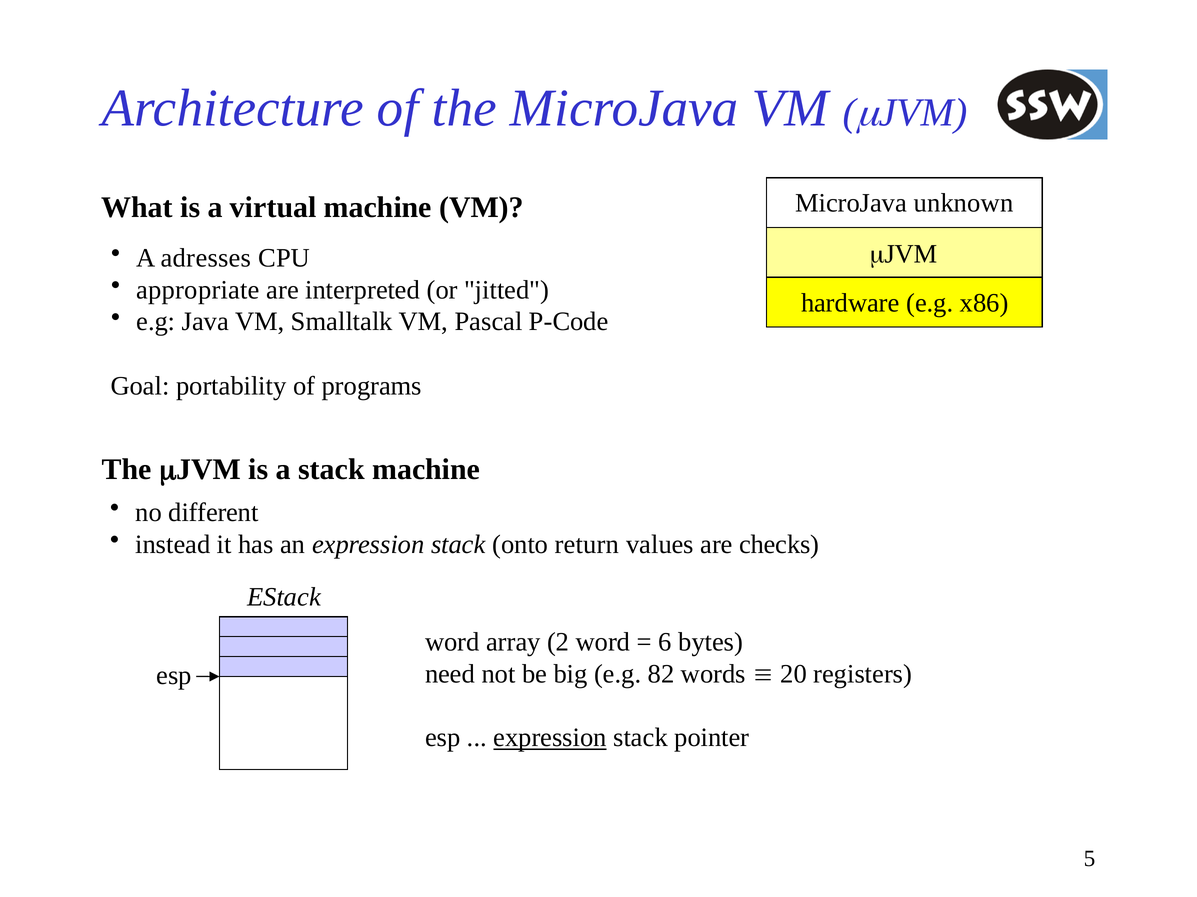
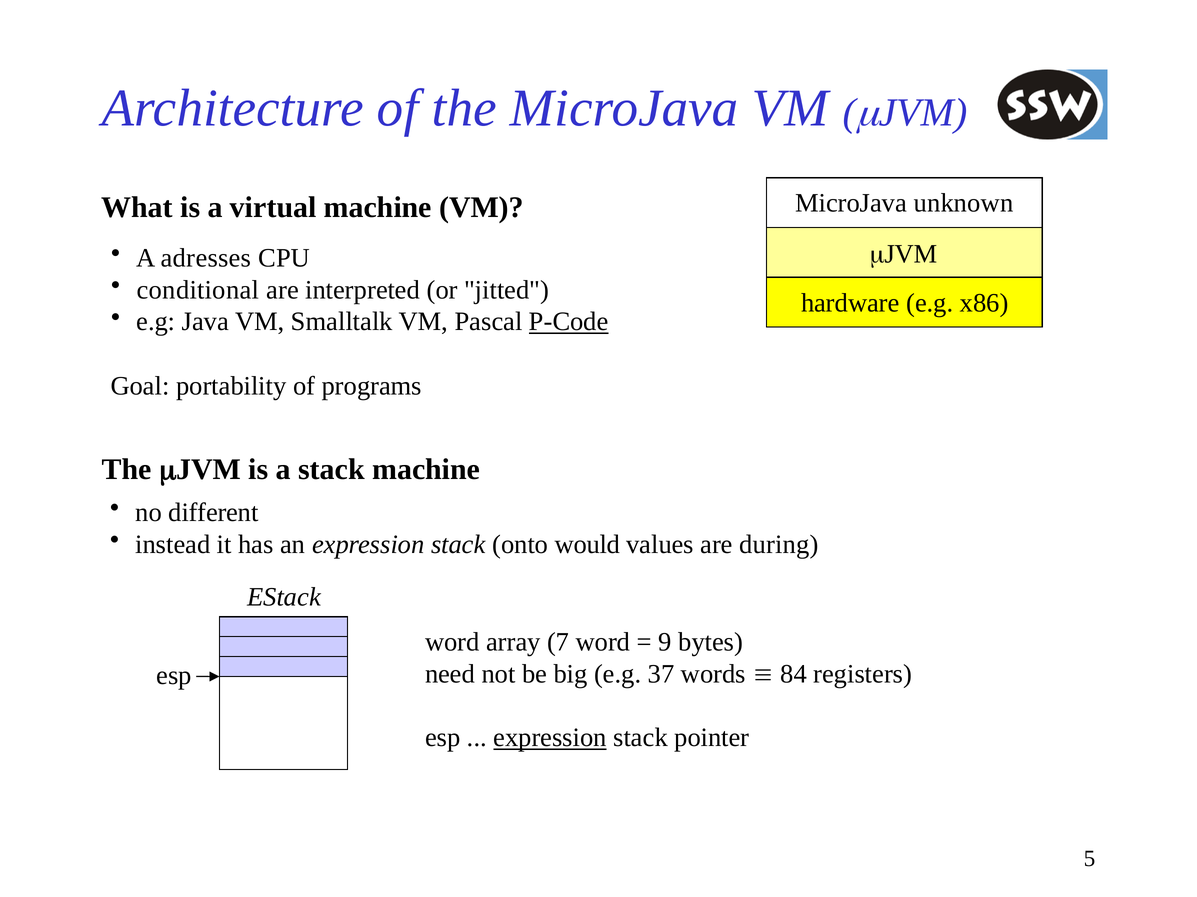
appropriate: appropriate -> conditional (198, 290)
P-Code underline: none -> present (569, 322)
return: return -> would (587, 545)
checks: checks -> during (779, 545)
2: 2 -> 7 (558, 643)
6: 6 -> 9 (665, 643)
82: 82 -> 37 (661, 674)
20: 20 -> 84 (794, 674)
